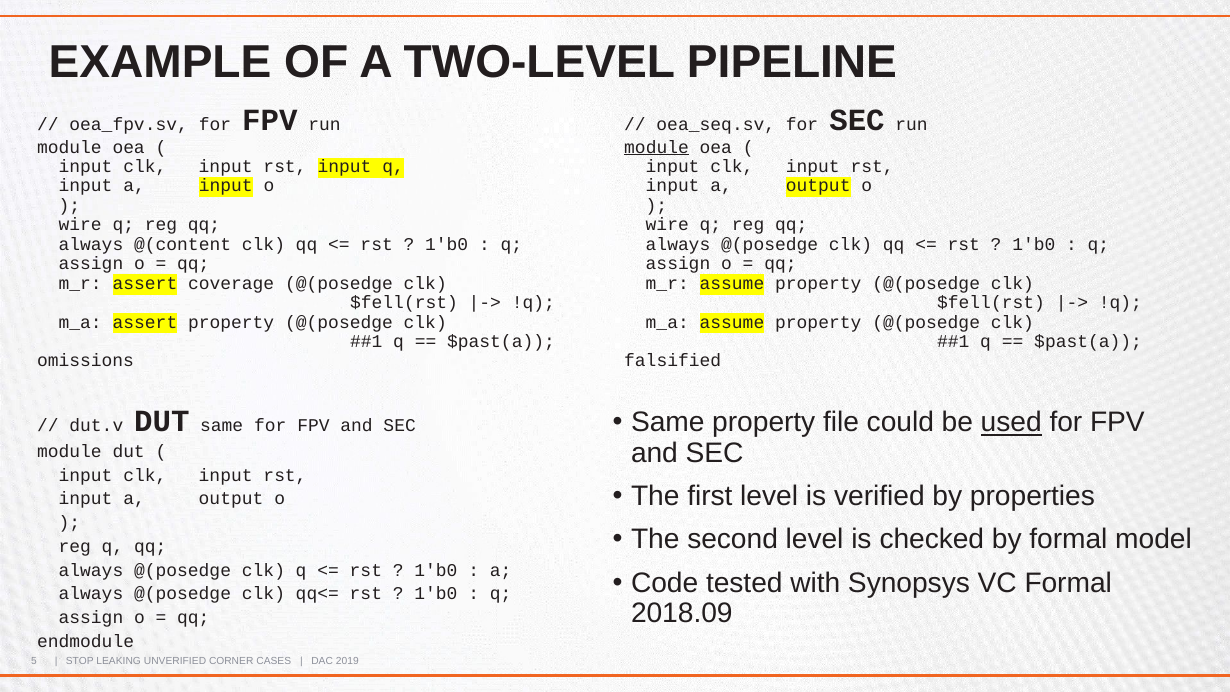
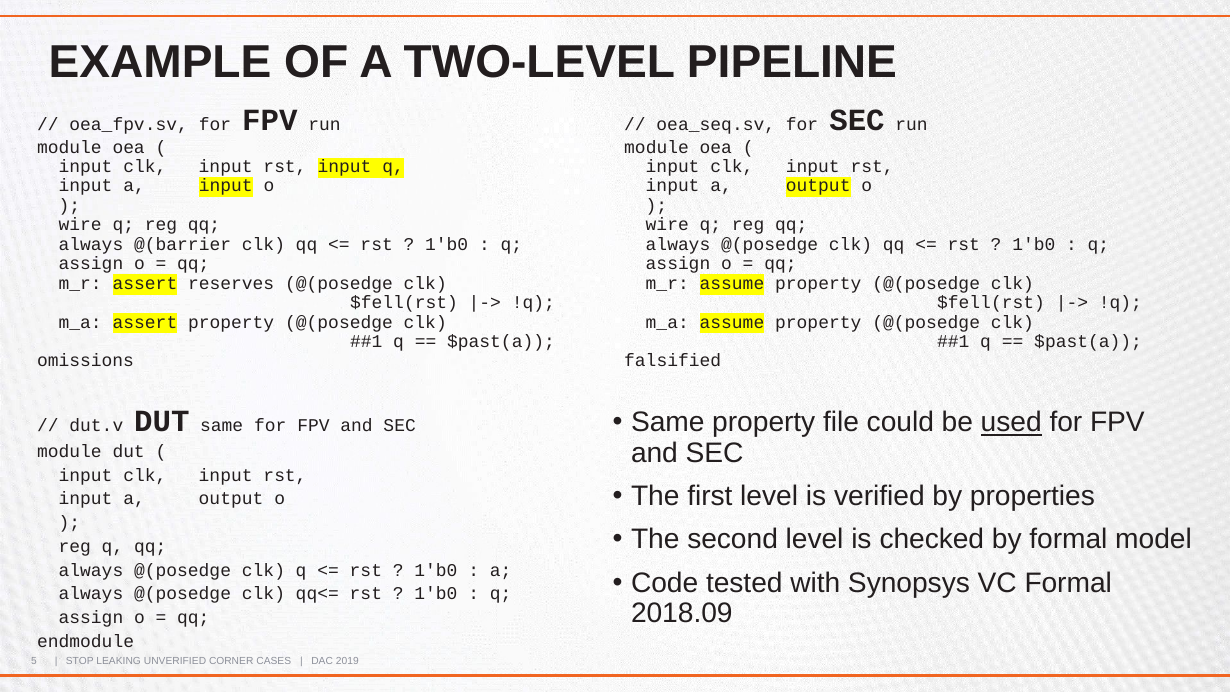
module underline: present -> none (657, 147)
@(content: @(content -> @(barrier (183, 244)
coverage: coverage -> reserves (231, 283)
